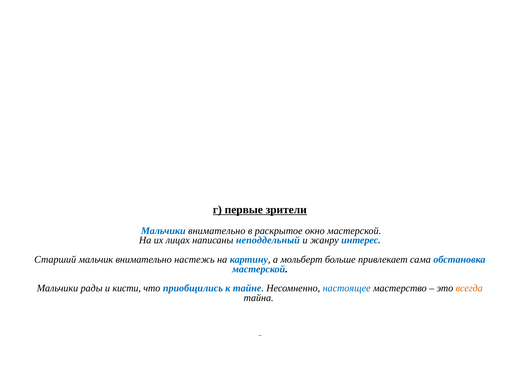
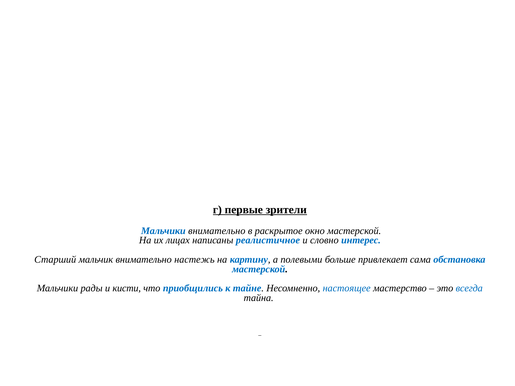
неподдельный: неподдельный -> реалистичное (268, 240)
жанру: жанру -> словно (324, 240)
мольберт: мольберт -> полевыми (301, 260)
всегда colour: orange -> blue (469, 289)
